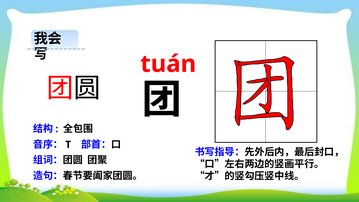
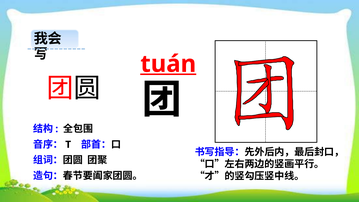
tuán underline: none -> present (168, 64)
